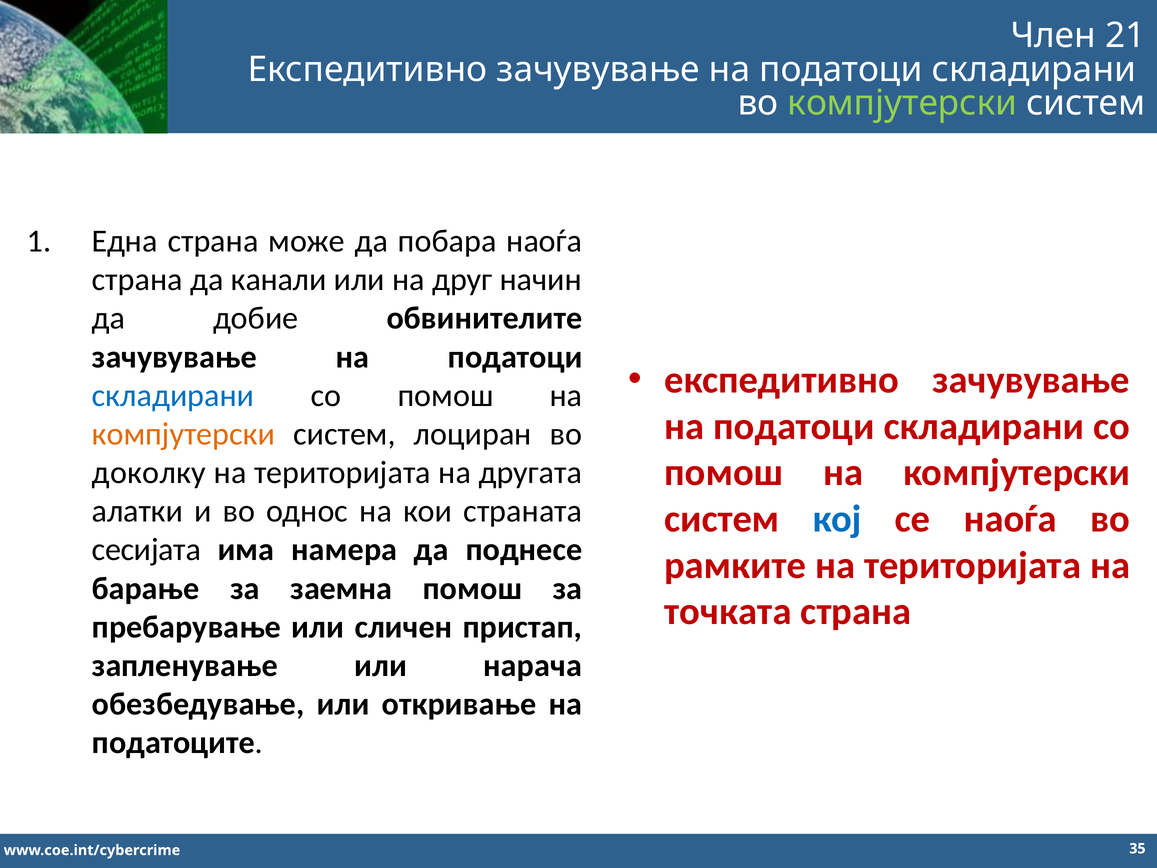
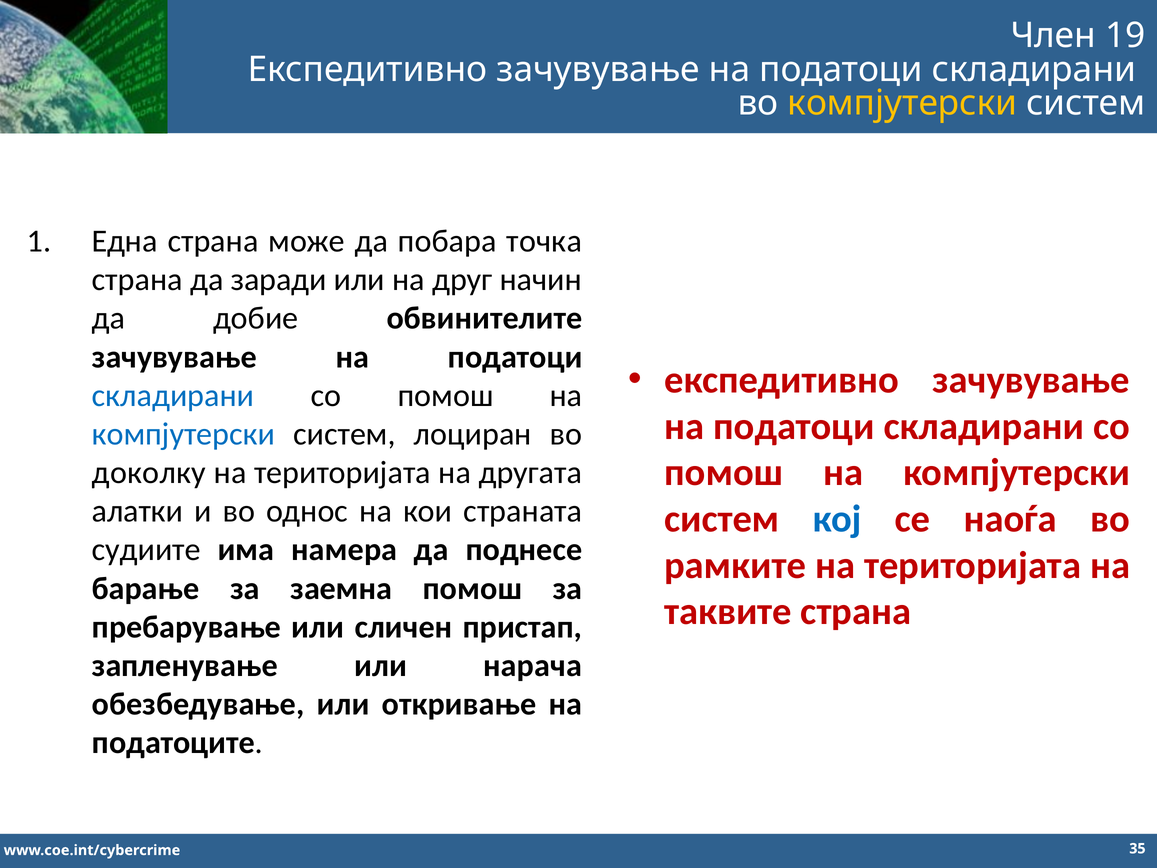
21: 21 -> 19 (1125, 35)
компјутерски colour: light green -> yellow (902, 103)
побара наоѓа: наоѓа -> точка (544, 241)
канали: канали -> заради (279, 280)
компјутерски colour: orange -> blue (183, 434)
сесијата: сесијата -> судиите (146, 550)
точката: точката -> таквите (728, 611)
